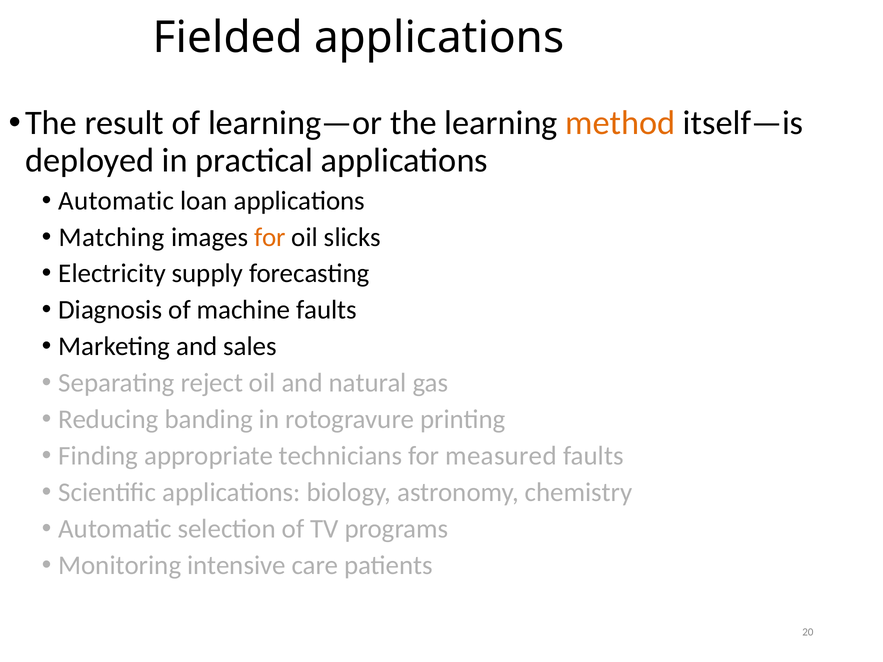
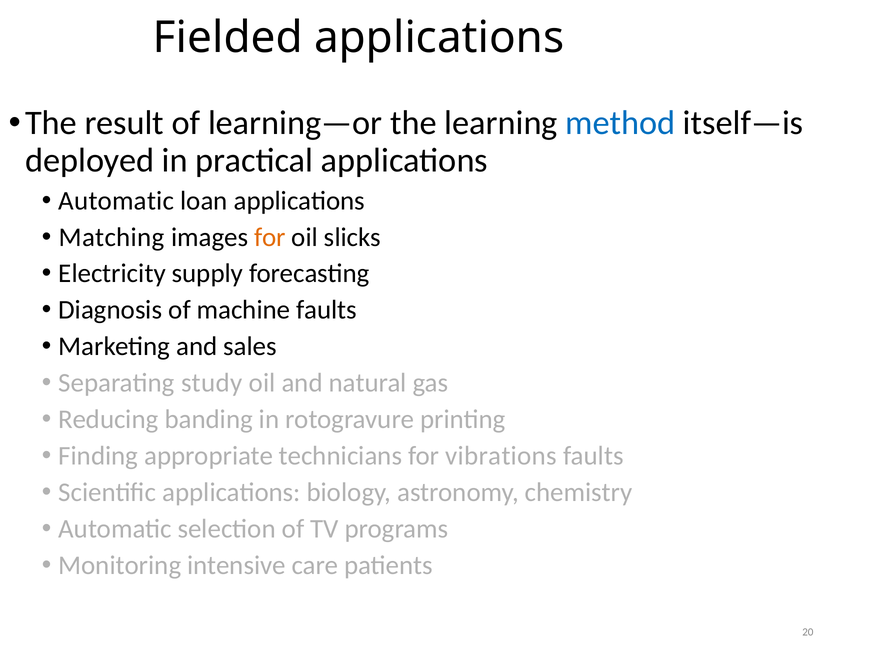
method colour: orange -> blue (620, 123)
reject: reject -> study (212, 383)
measured: measured -> vibrations (501, 456)
